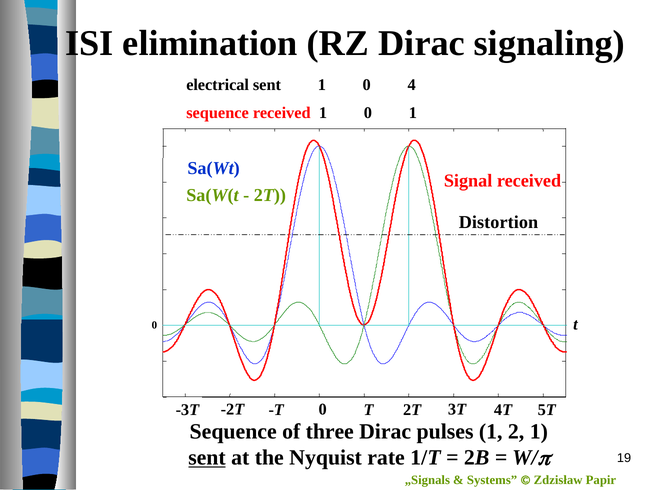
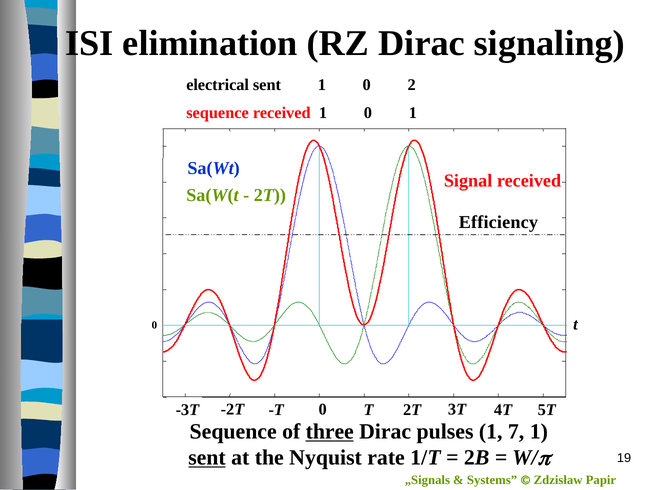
4: 4 -> 2 (412, 85)
Distortion: Distortion -> Efficiency (498, 222)
three underline: none -> present (330, 432)
2: 2 -> 7 (516, 432)
